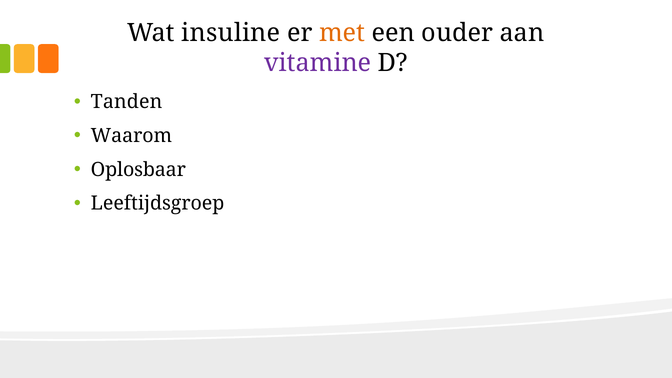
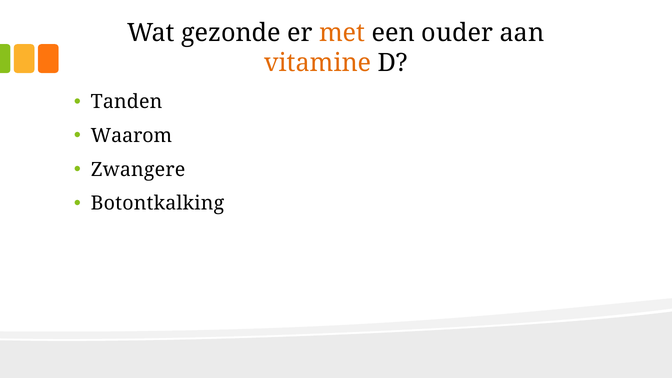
insuline: insuline -> gezonde (231, 33)
vitamine colour: purple -> orange (318, 63)
Oplosbaar: Oplosbaar -> Zwangere (138, 170)
Leeftijdsgroep: Leeftijdsgroep -> Botontkalking (157, 203)
